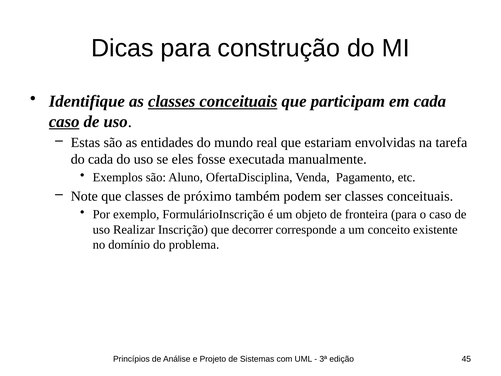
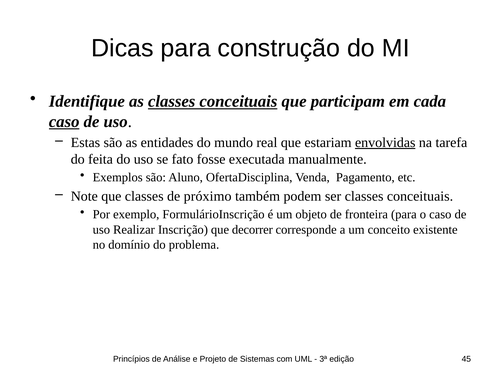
envolvidas underline: none -> present (385, 142)
do cada: cada -> feita (101, 159)
eles: eles -> fato (183, 159)
